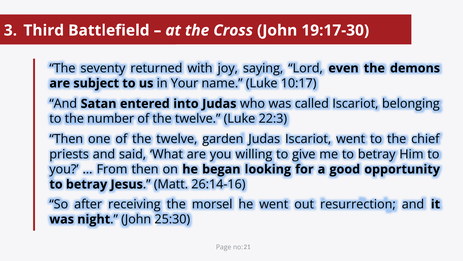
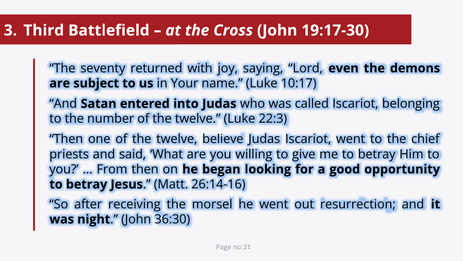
garden: garden -> believe (223, 139)
25:30: 25:30 -> 36:30 (172, 219)
